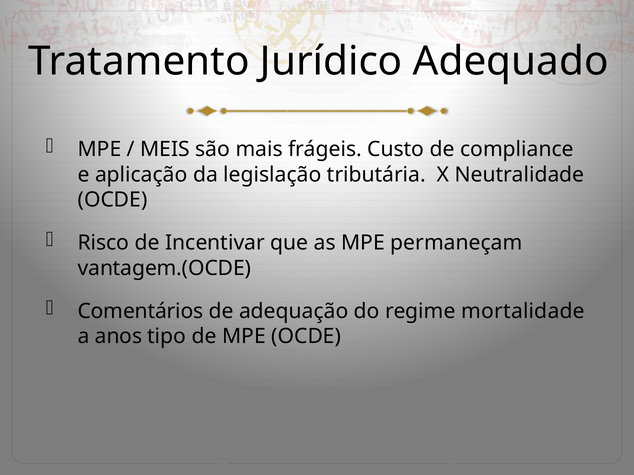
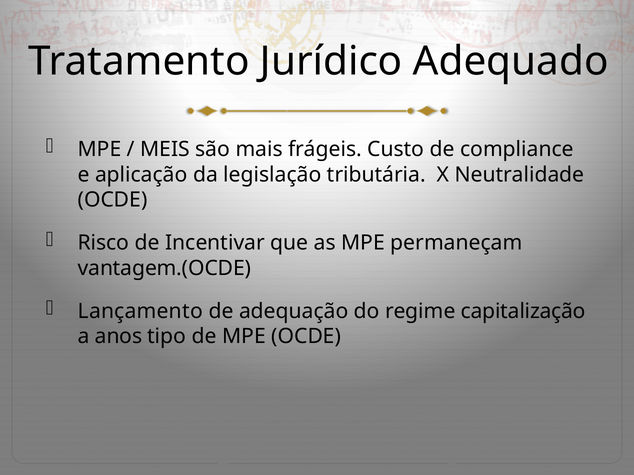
Comentários: Comentários -> Lançamento (140, 311)
mortalidade: mortalidade -> capitalização (523, 311)
